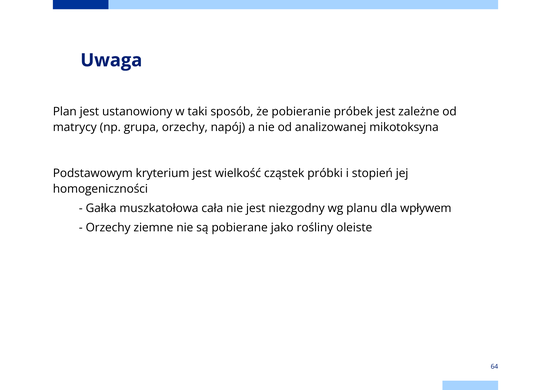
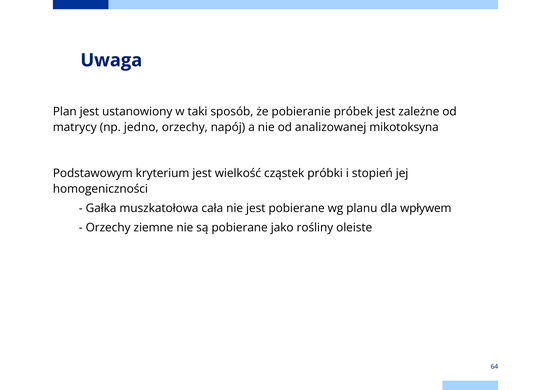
grupa: grupa -> jedno (141, 127)
jest niezgodny: niezgodny -> pobierane (297, 208)
